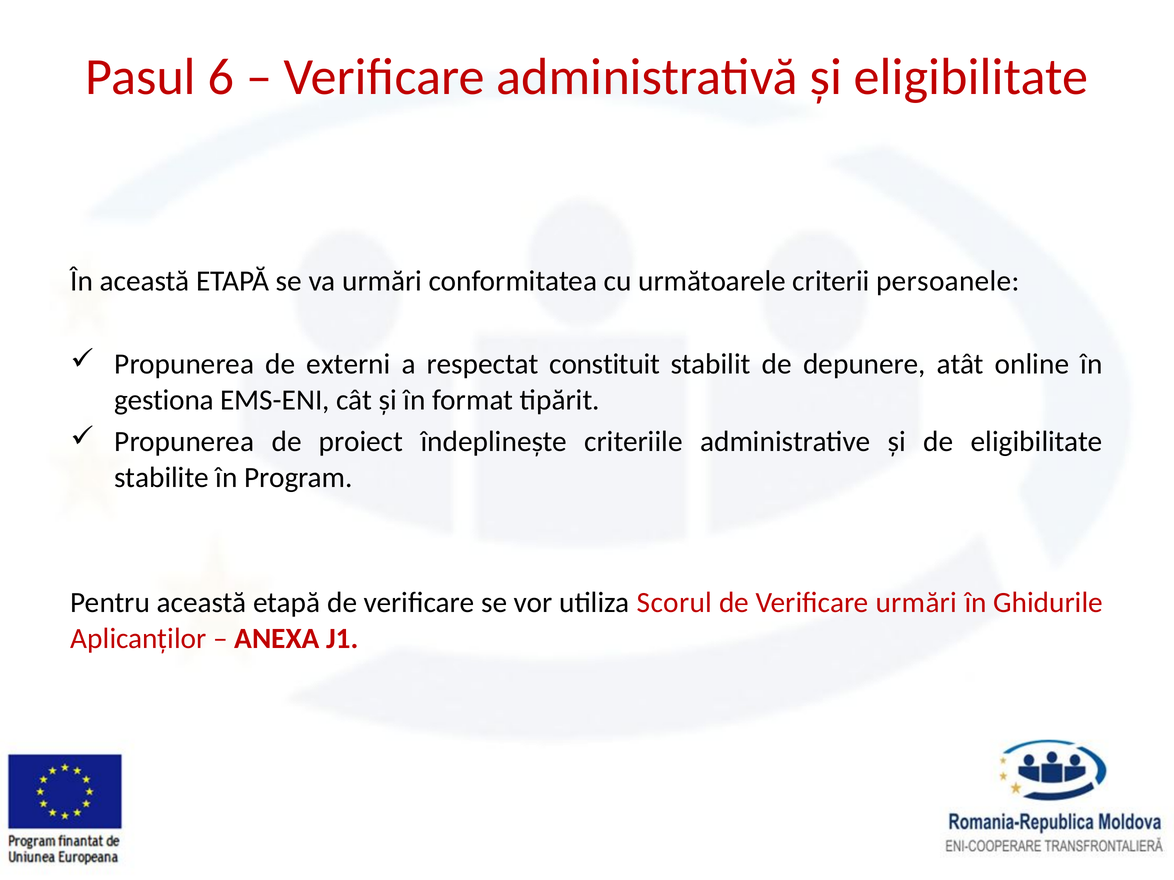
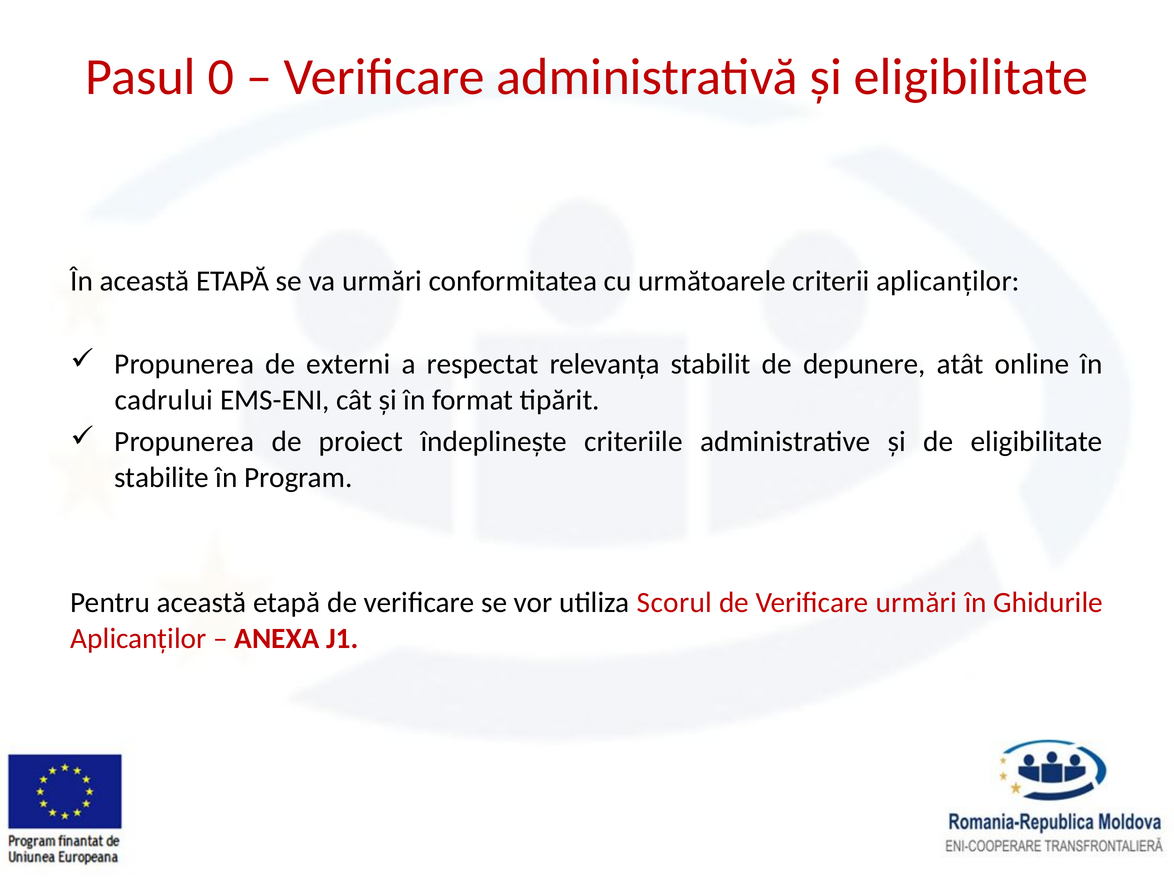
6: 6 -> 0 (221, 77)
criterii persoanele: persoanele -> aplicanţilor (948, 281)
constituit: constituit -> relevanţa (605, 364)
gestiona: gestiona -> cadrului (164, 400)
